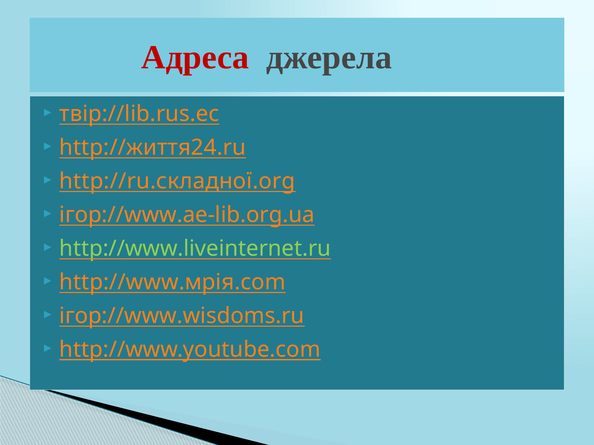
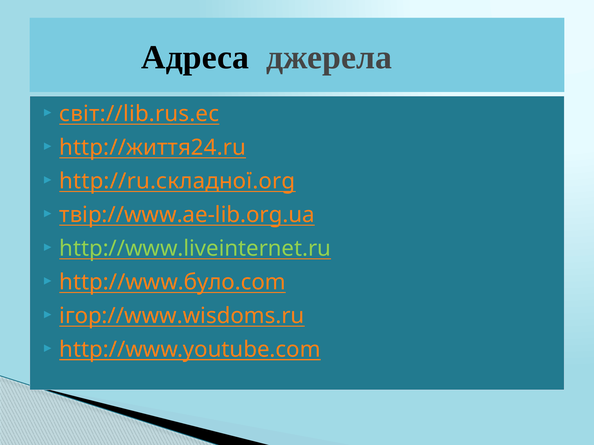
Адреса colour: red -> black (195, 57)
твір://lib.rus.ec: твір://lib.rus.ec -> світ://lib.rus.ec (139, 114)
ігор://www.ae-lib.org.ua: ігор://www.ae-lib.org.ua -> твір://www.ae-lib.org.ua (187, 215)
http://www.мрія.com: http://www.мрія.com -> http://www.було.com (172, 283)
